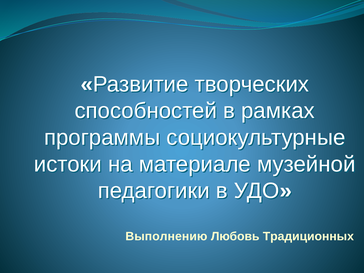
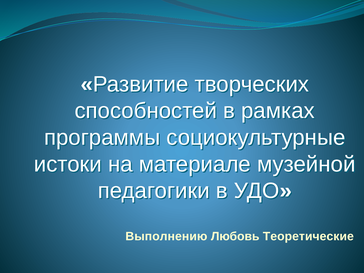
Традиционных: Традиционных -> Теоретические (308, 236)
